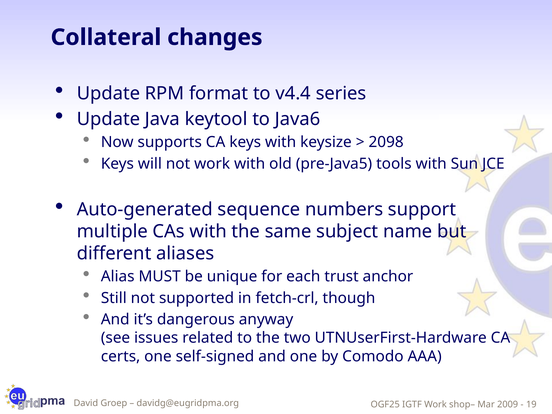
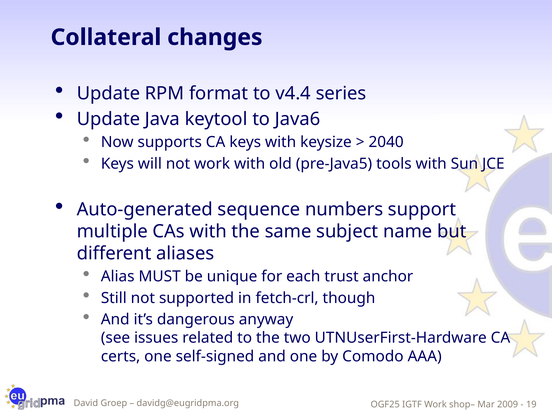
2098: 2098 -> 2040 (386, 142)
